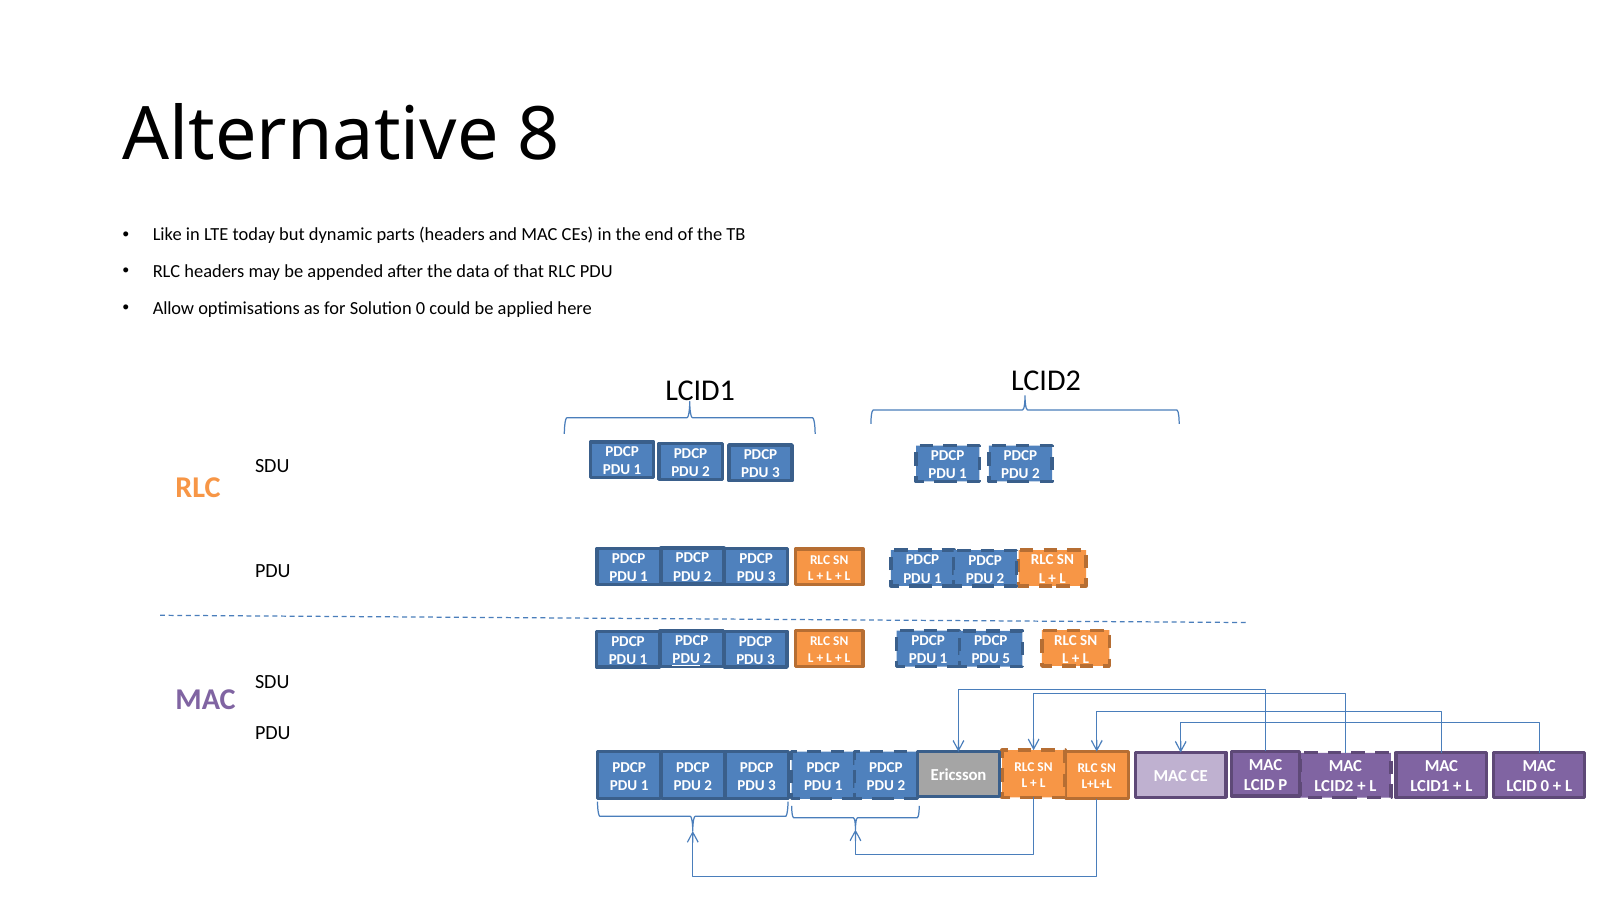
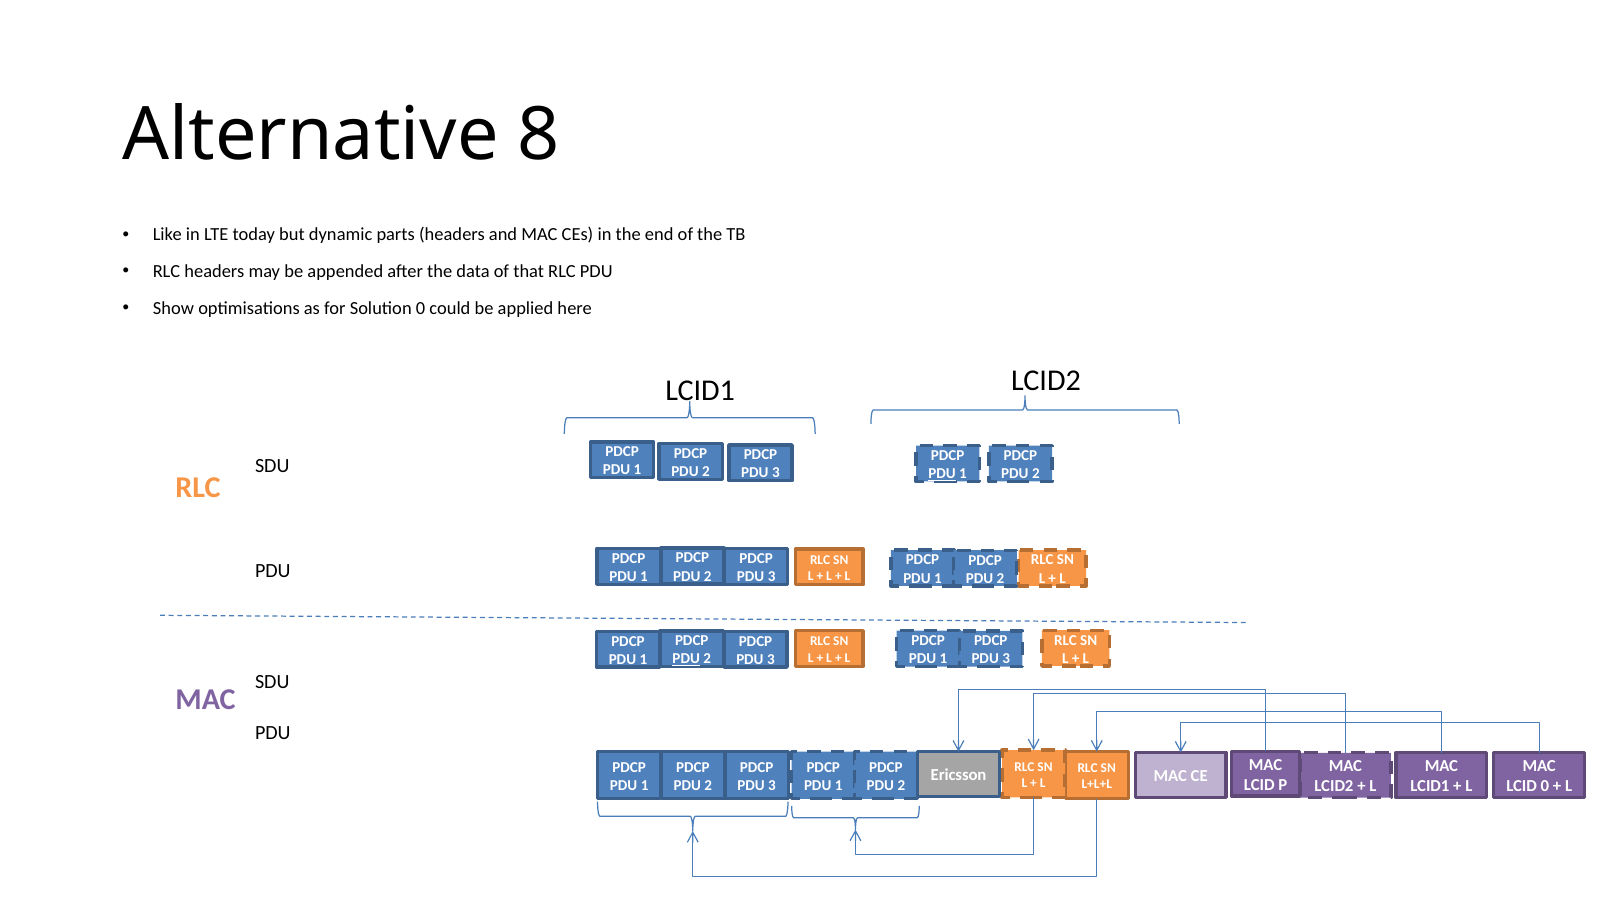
Allow: Allow -> Show (173, 308)
PDU underline: none -> present (942, 474)
5: 5 -> 3 (1006, 659)
